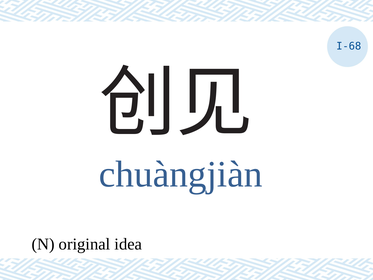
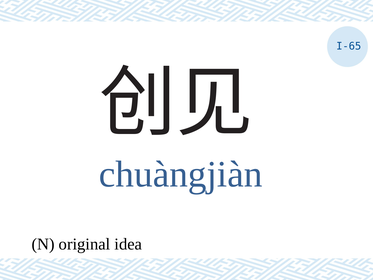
I-68: I-68 -> I-65 (349, 46)
